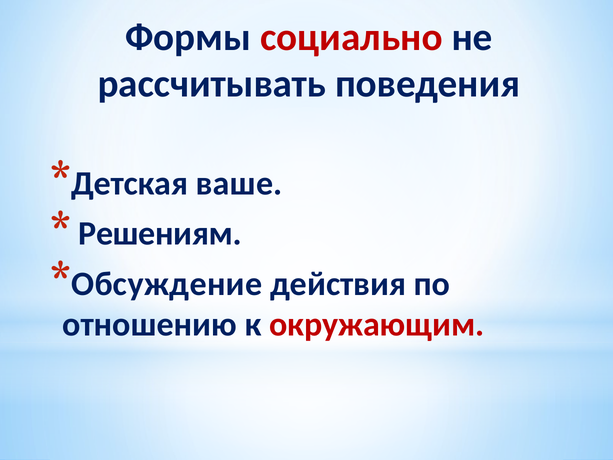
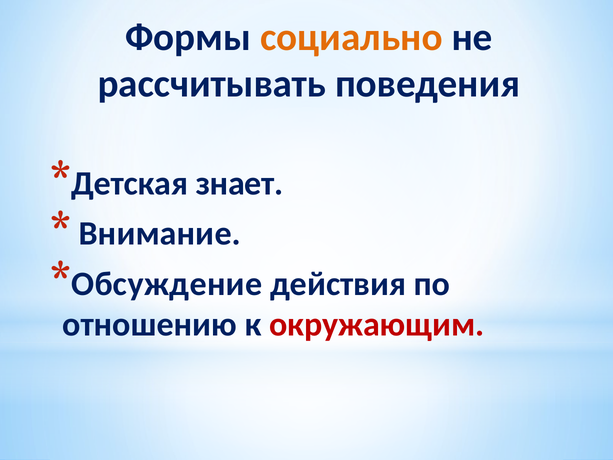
социально colour: red -> orange (351, 37)
ваше: ваше -> знает (239, 183)
Решениям: Решениям -> Внимание (160, 234)
